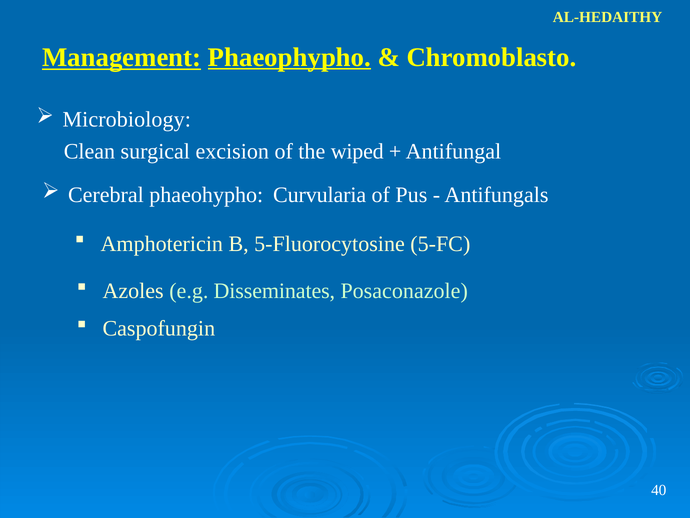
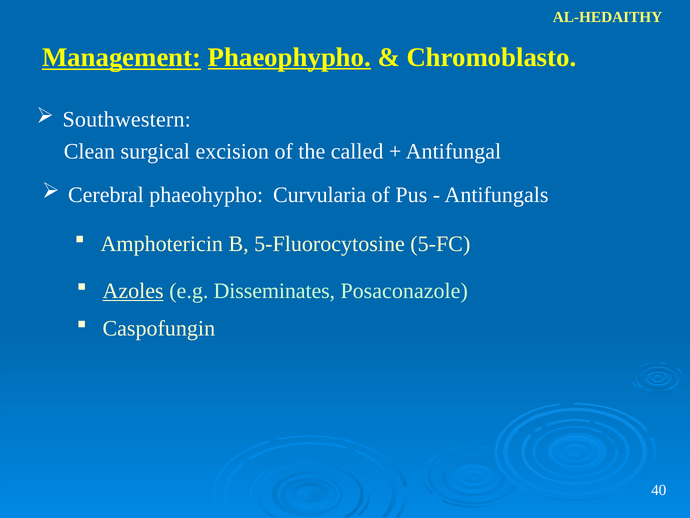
Microbiology: Microbiology -> Southwestern (127, 119)
wiped: wiped -> called (357, 151)
Azoles underline: none -> present (133, 291)
